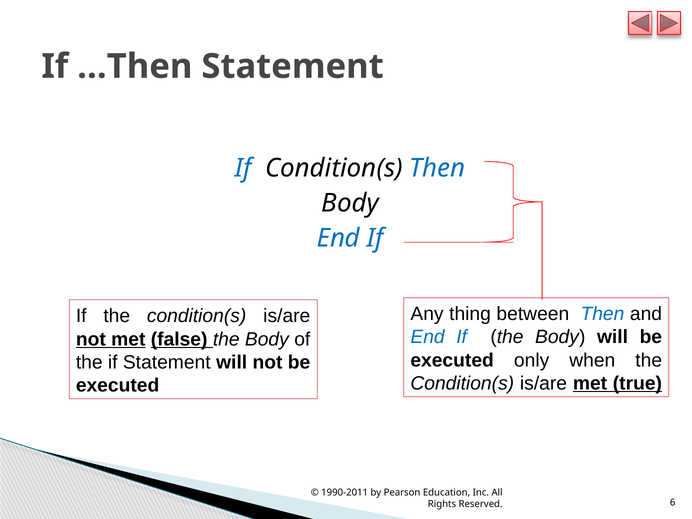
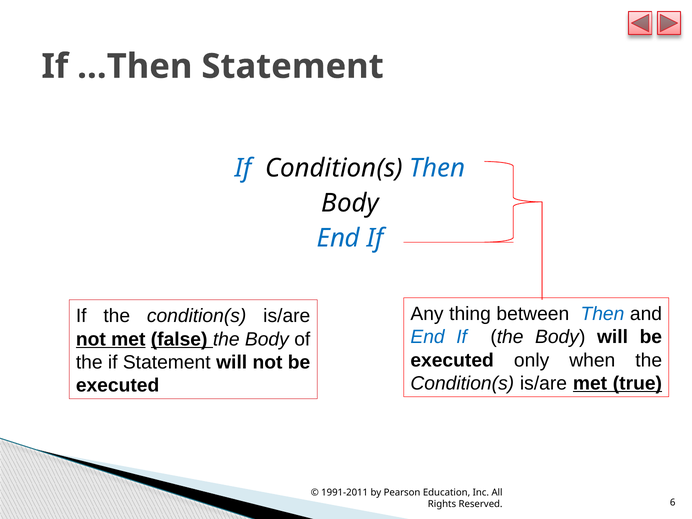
1990-2011: 1990-2011 -> 1991-2011 (345, 493)
